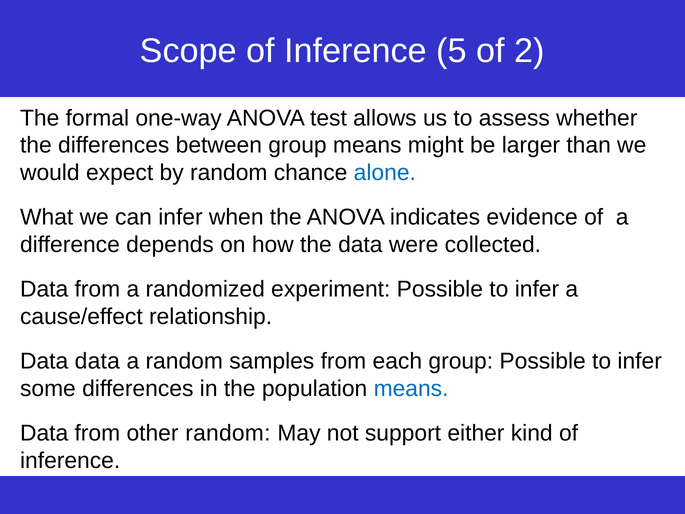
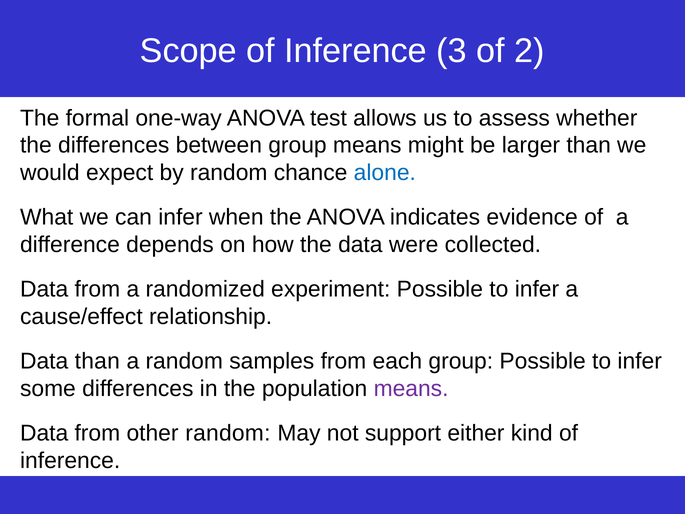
5: 5 -> 3 (452, 51)
Data data: data -> than (97, 361)
means colour: blue -> purple (411, 389)
